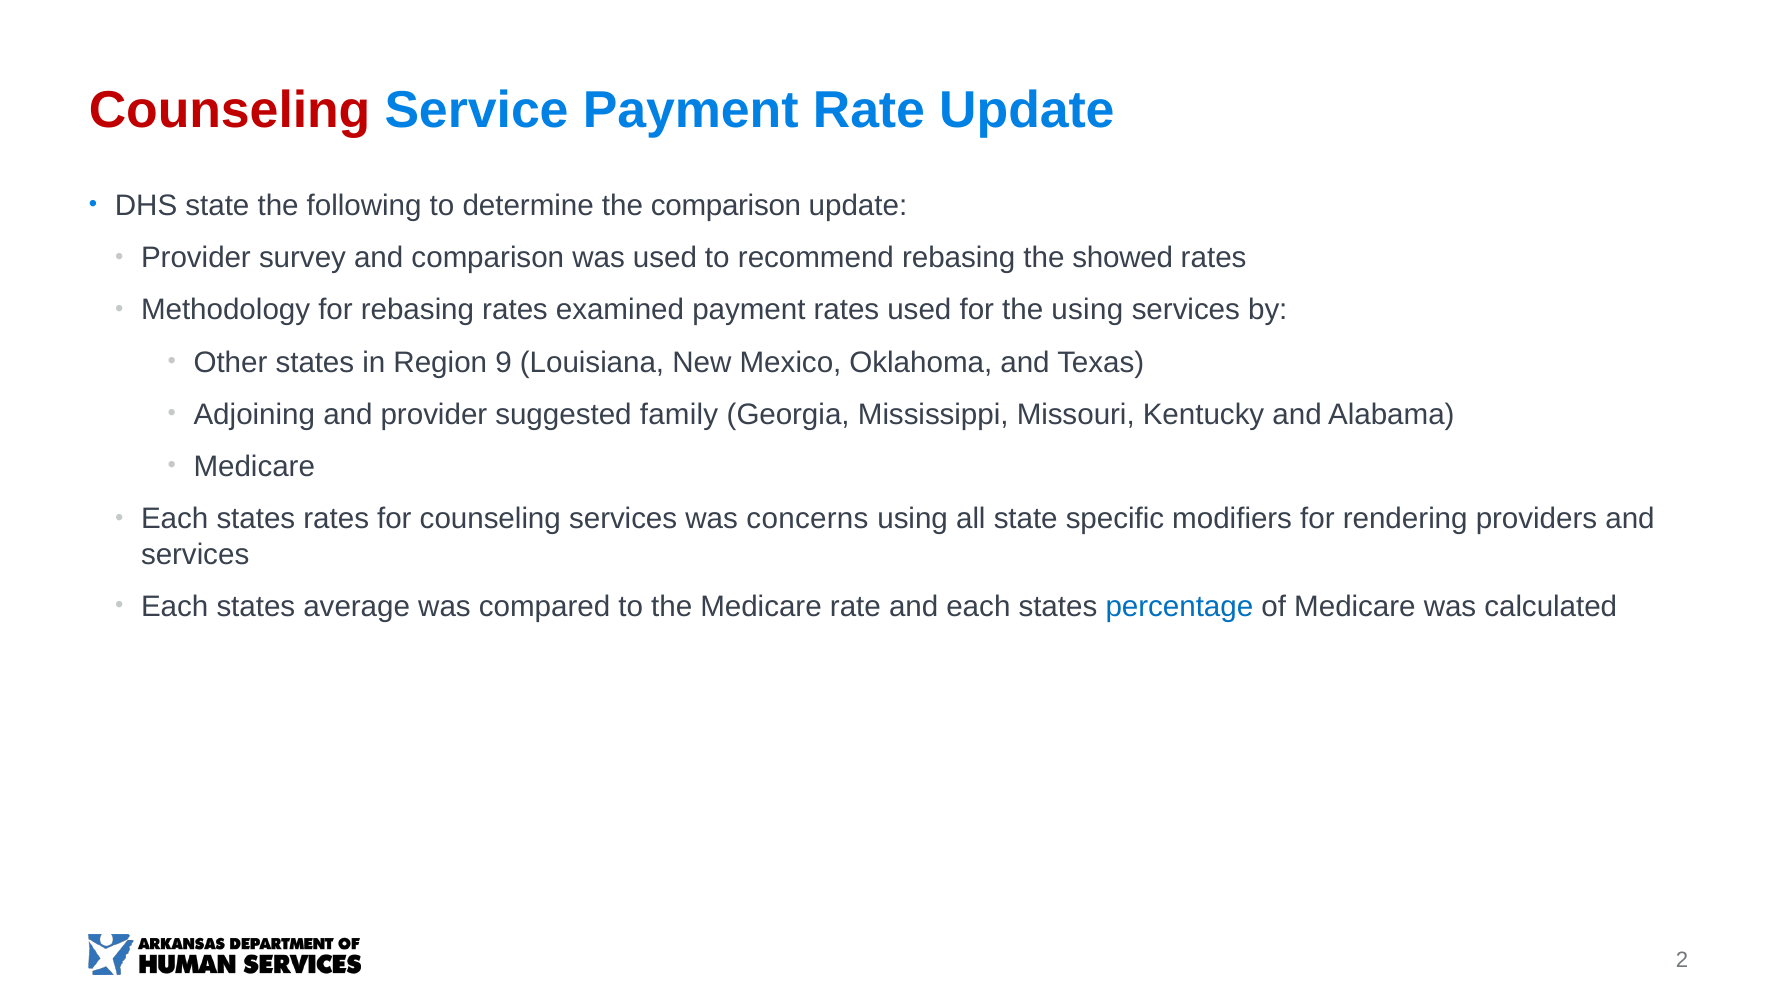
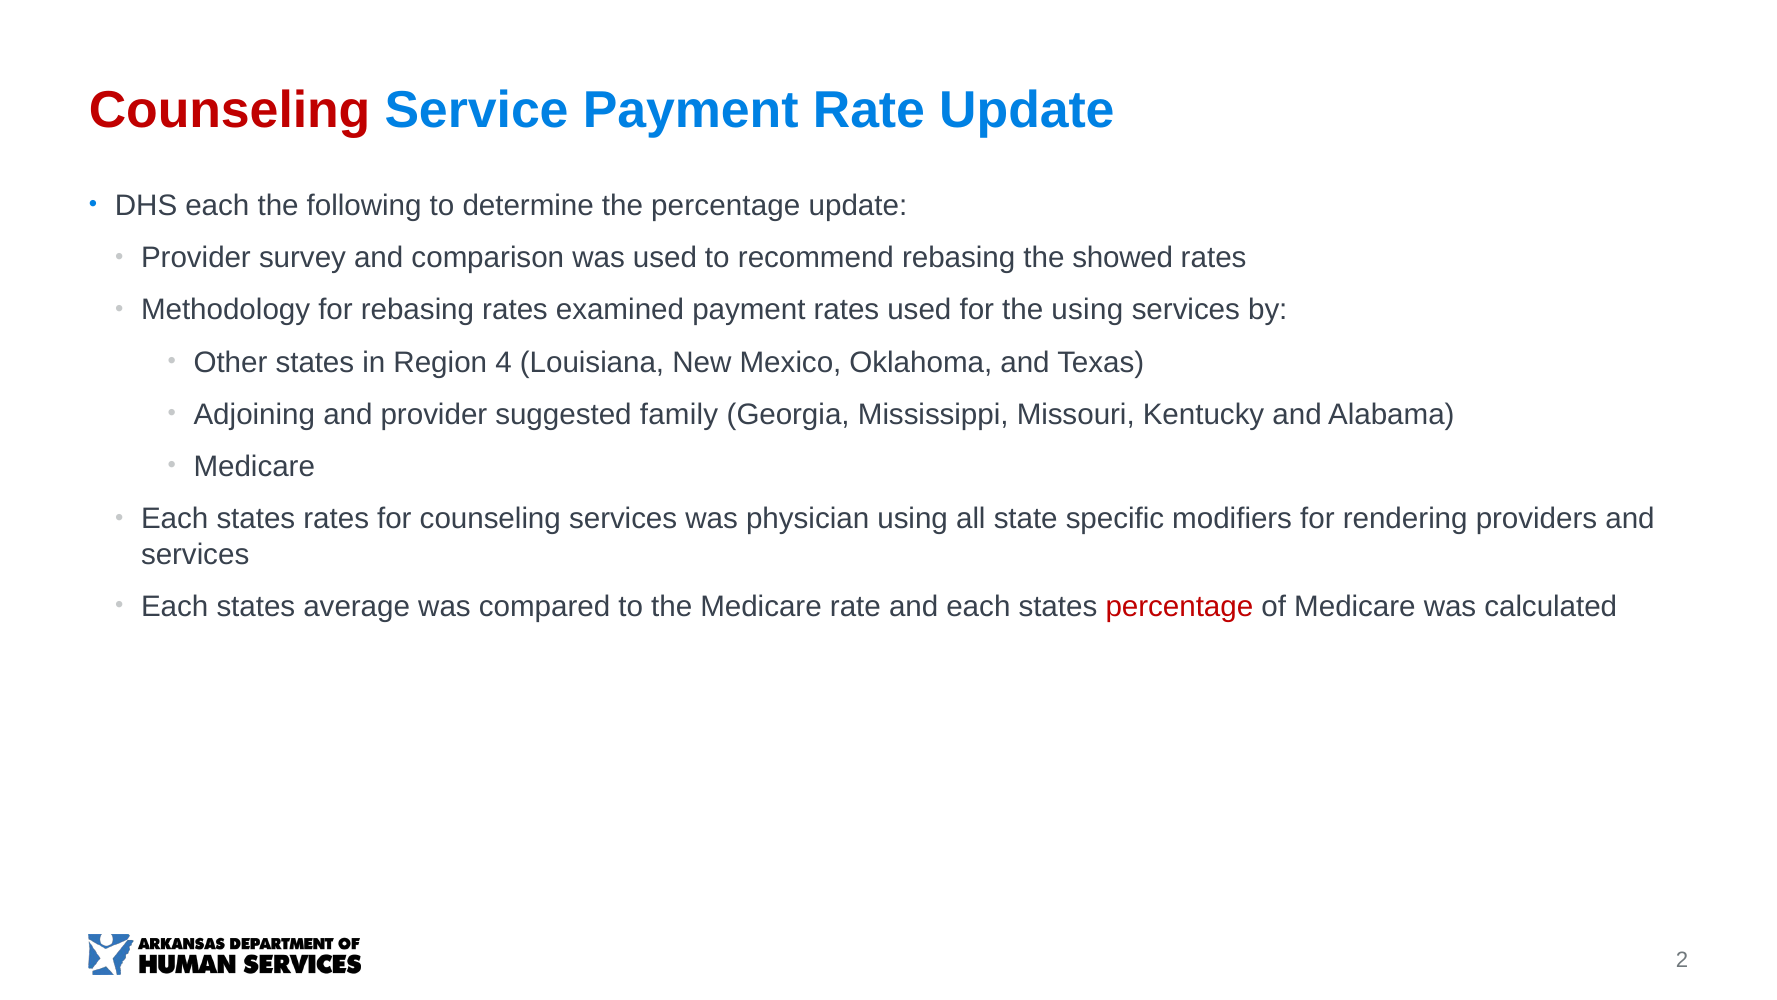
DHS state: state -> each (217, 206)
the comparison: comparison -> percentage (726, 206)
9: 9 -> 4 (504, 362)
concerns: concerns -> physician (808, 519)
percentage colour: blue -> red (1179, 606)
